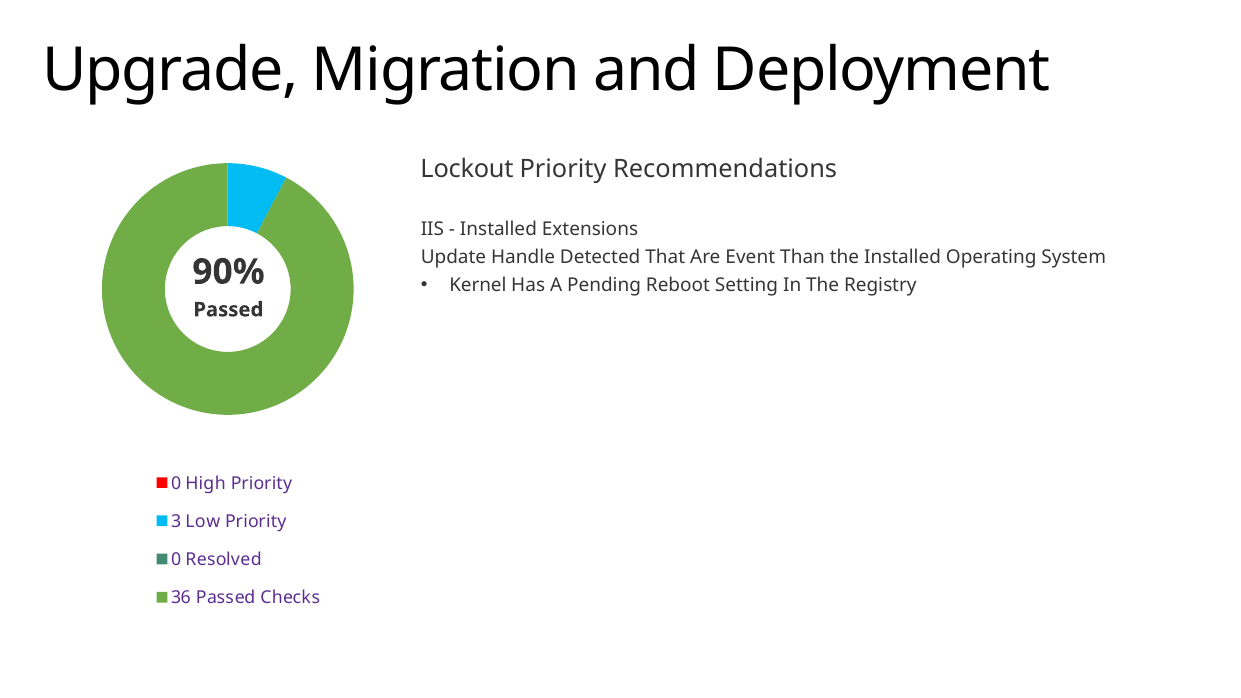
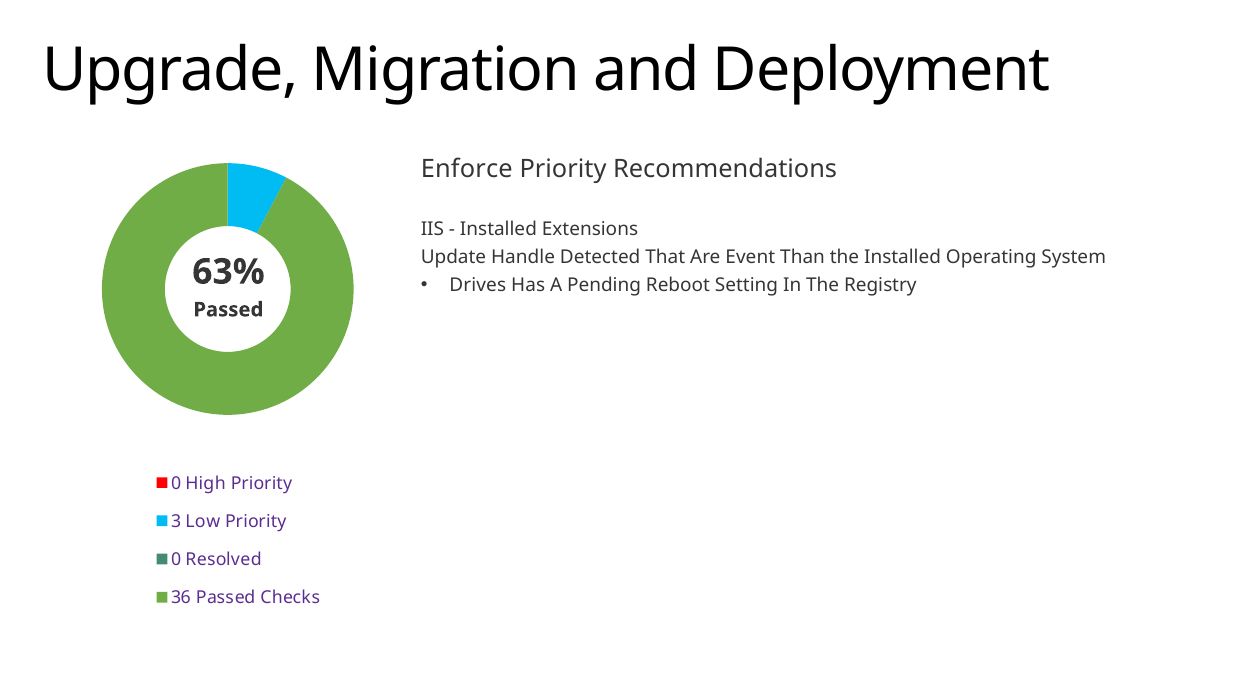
Lockout: Lockout -> Enforce (467, 169)
90%: 90% -> 63% (228, 272)
Kernel: Kernel -> Drives (478, 285)
